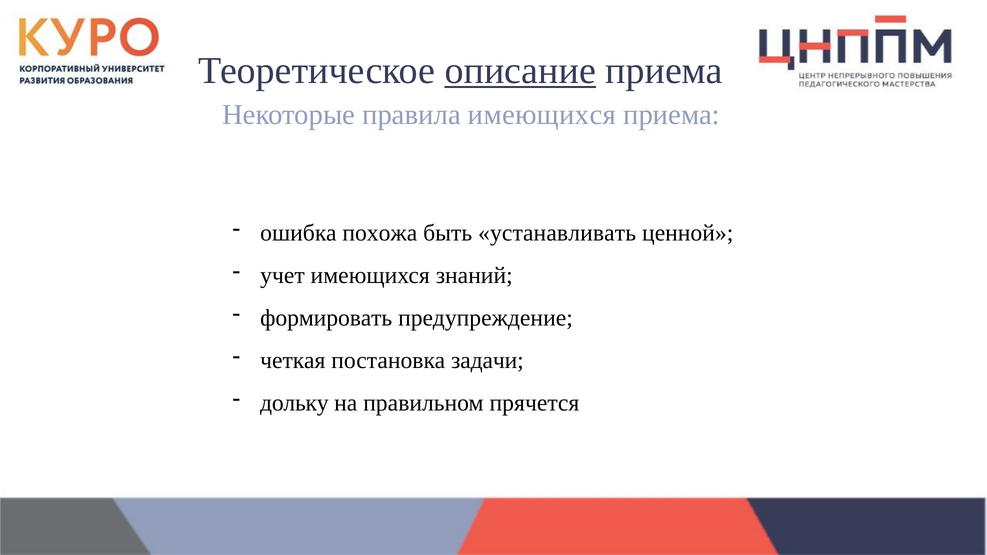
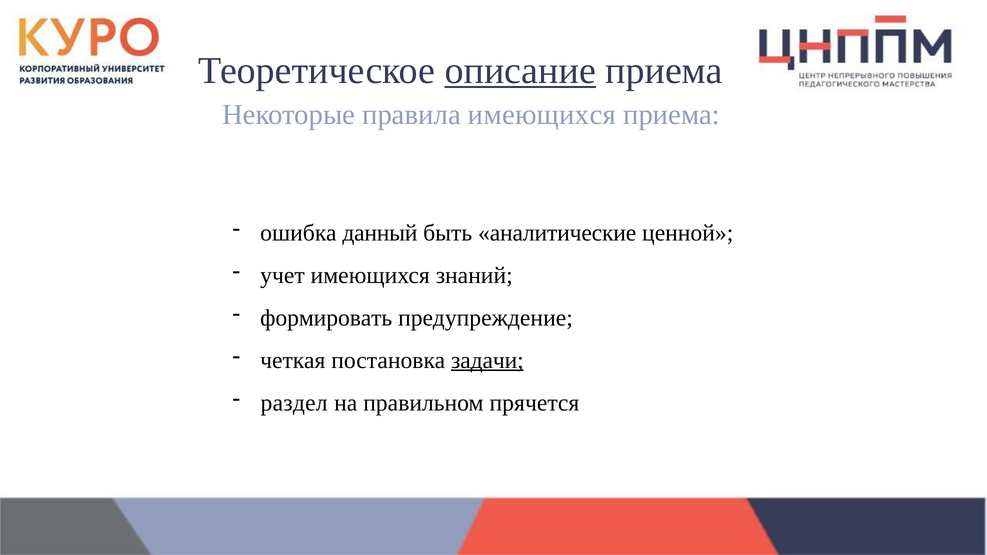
похожа: похожа -> данный (380, 233)
устанавливать: устанавливать -> аналитические (557, 233)
задачи underline: none -> present (487, 360)
дольку: дольку -> раздел (294, 403)
